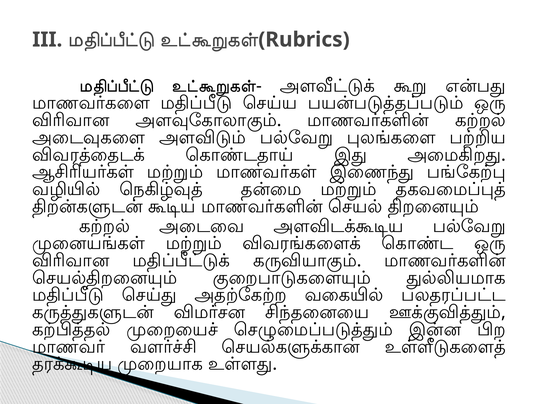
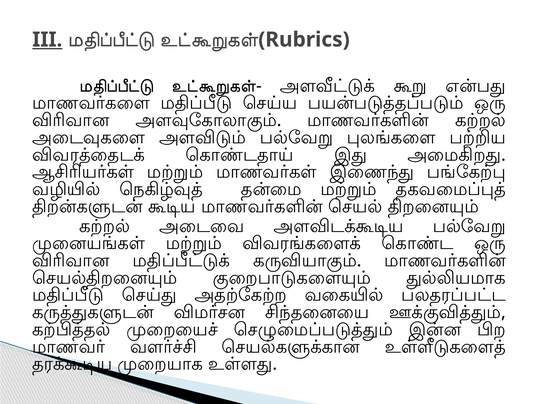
III underline: none -> present (47, 40)
